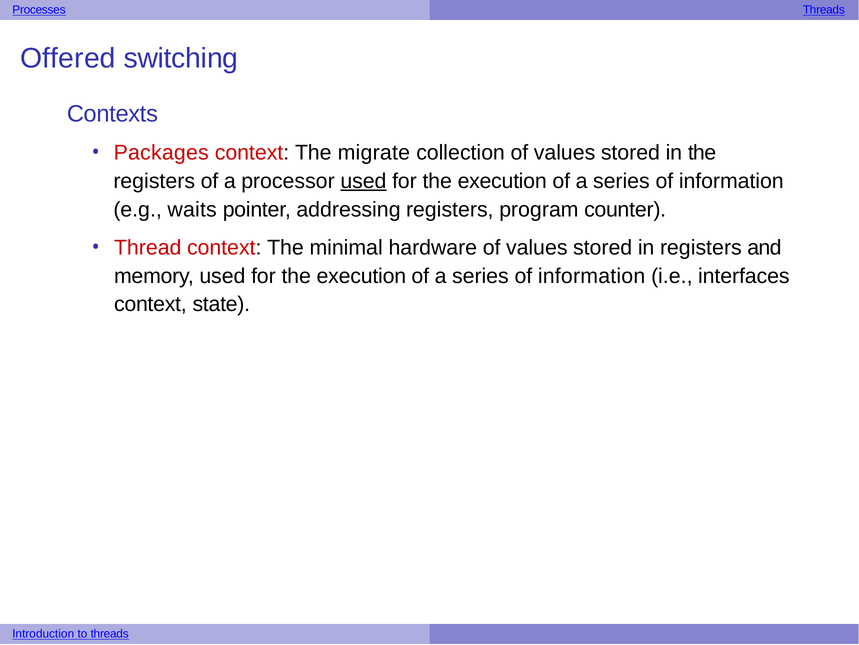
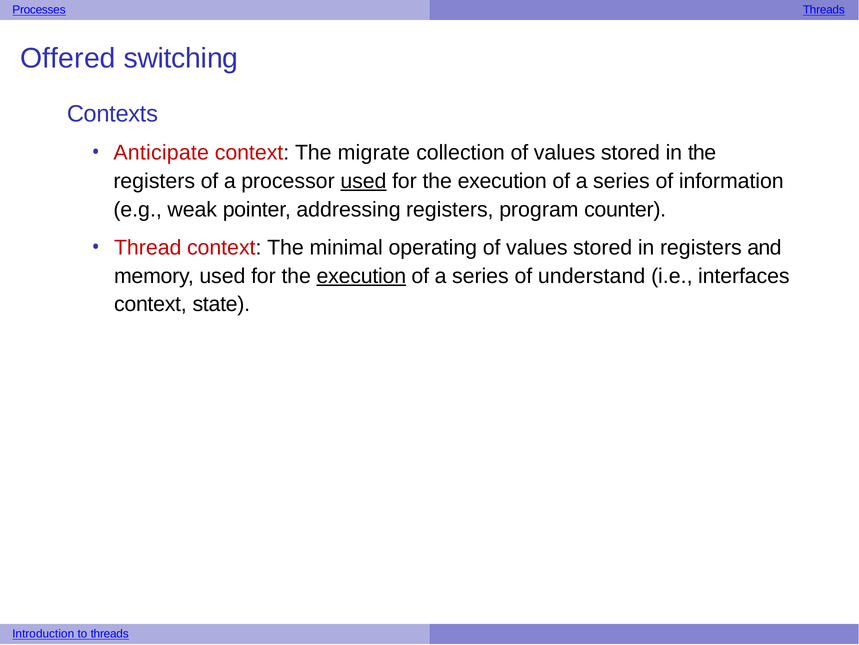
Packages: Packages -> Anticipate (161, 153)
waits: waits -> weak (192, 210)
hardware: hardware -> operating (433, 247)
execution underline: none -> present (361, 276)
information: information -> understand (592, 276)
